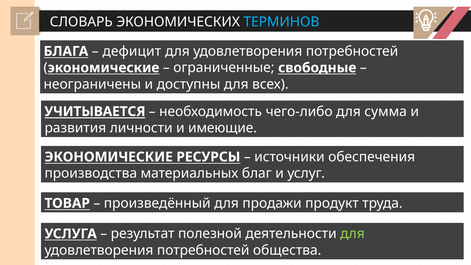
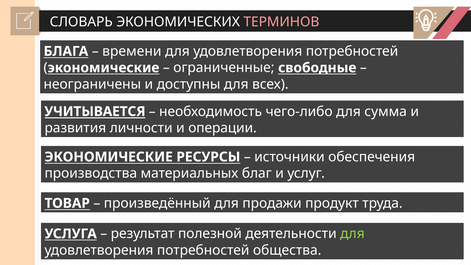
ТЕРМИНОВ colour: light blue -> pink (281, 22)
дефицит: дефицит -> времени (132, 51)
имеющие: имеющие -> операции (222, 128)
